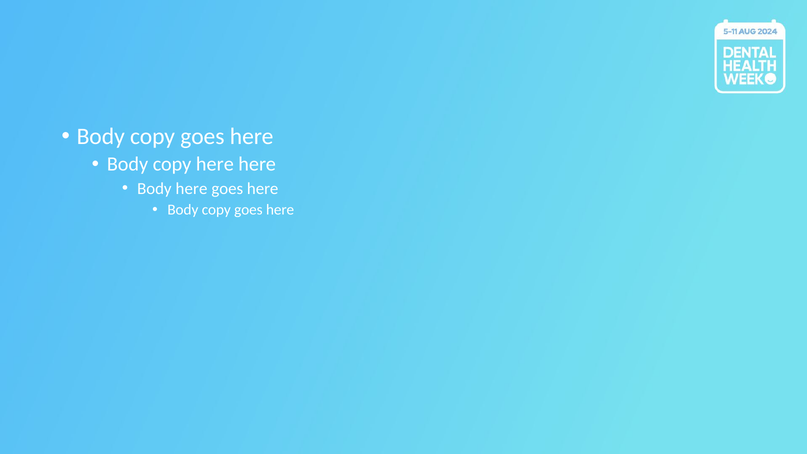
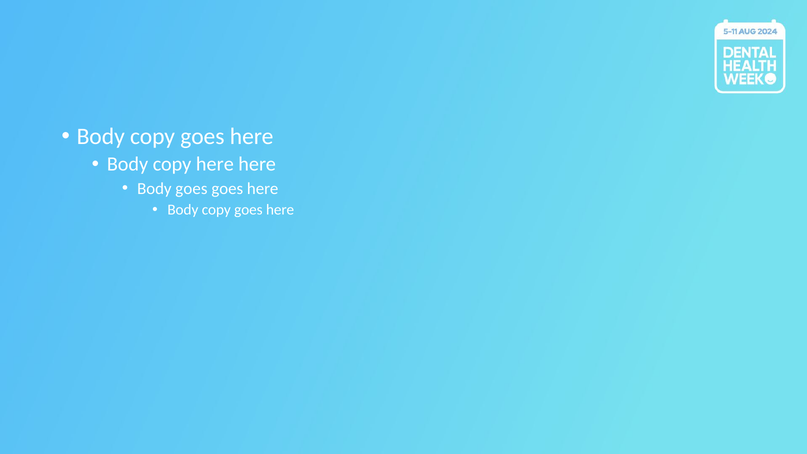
Body here: here -> goes (191, 188)
